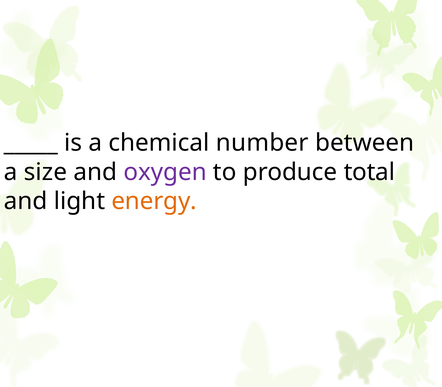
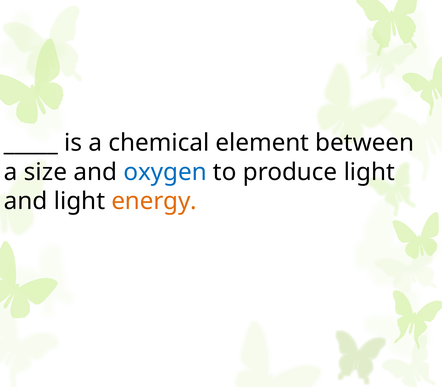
number: number -> element (262, 143)
oxygen colour: purple -> blue (165, 172)
produce total: total -> light (369, 172)
